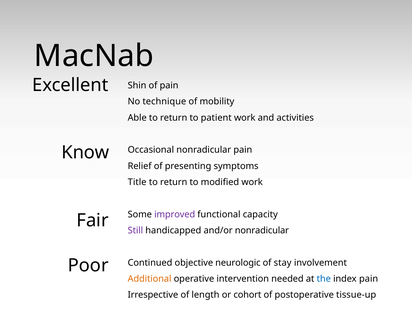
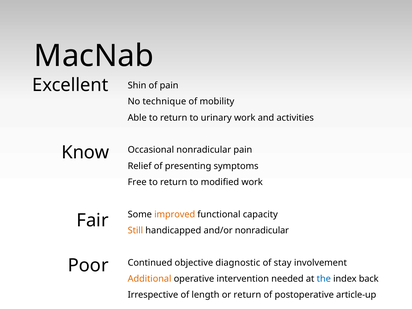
patient: patient -> urinary (216, 118)
Title: Title -> Free (137, 182)
improved colour: purple -> orange (175, 214)
Still colour: purple -> orange (135, 230)
neurologic: neurologic -> diagnostic (238, 263)
index pain: pain -> back (369, 279)
or cohort: cohort -> return (247, 295)
tissue-up: tissue-up -> article-up (356, 295)
